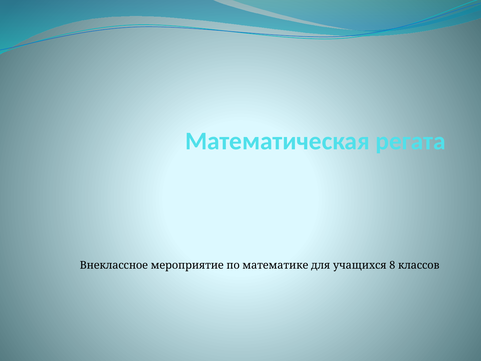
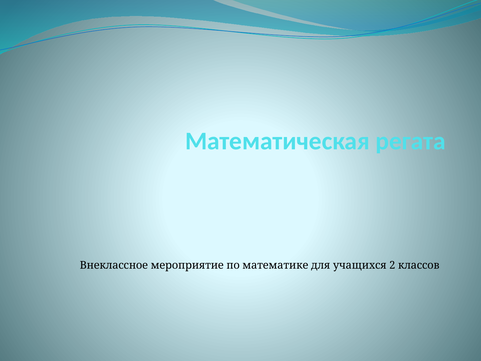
8: 8 -> 2 (392, 265)
